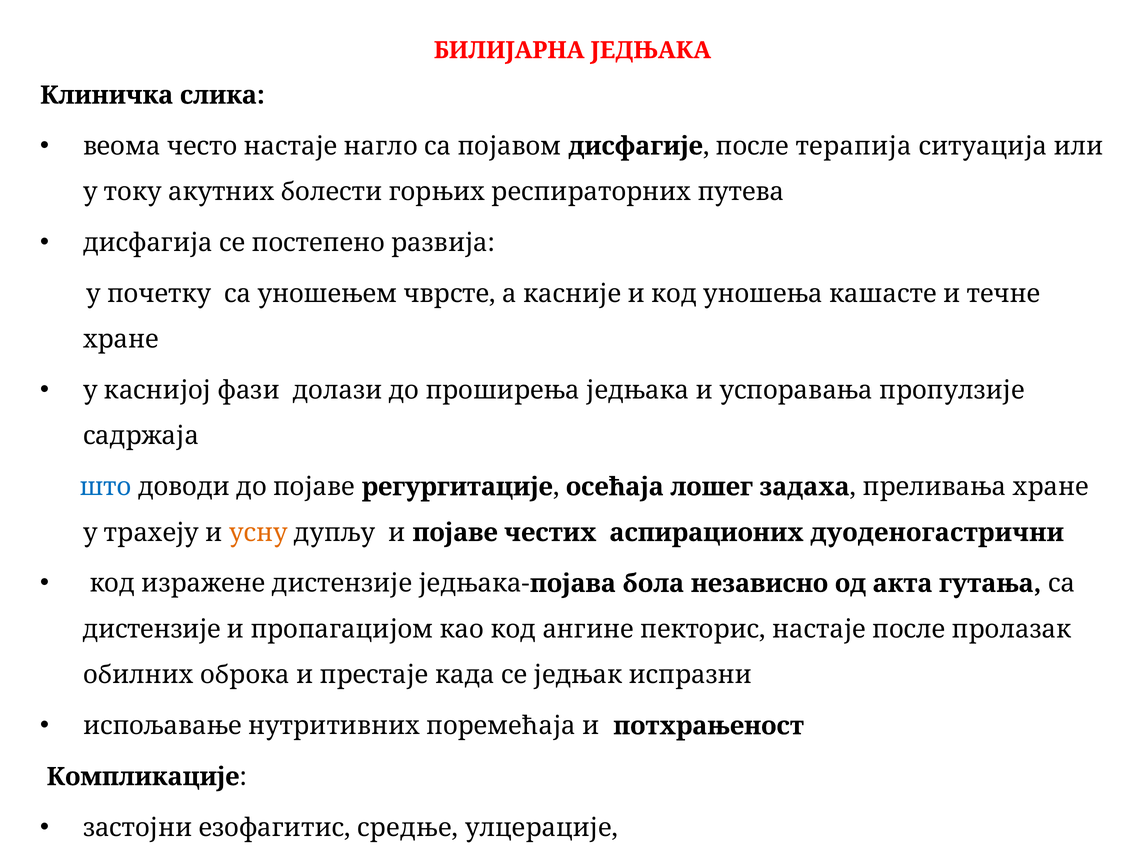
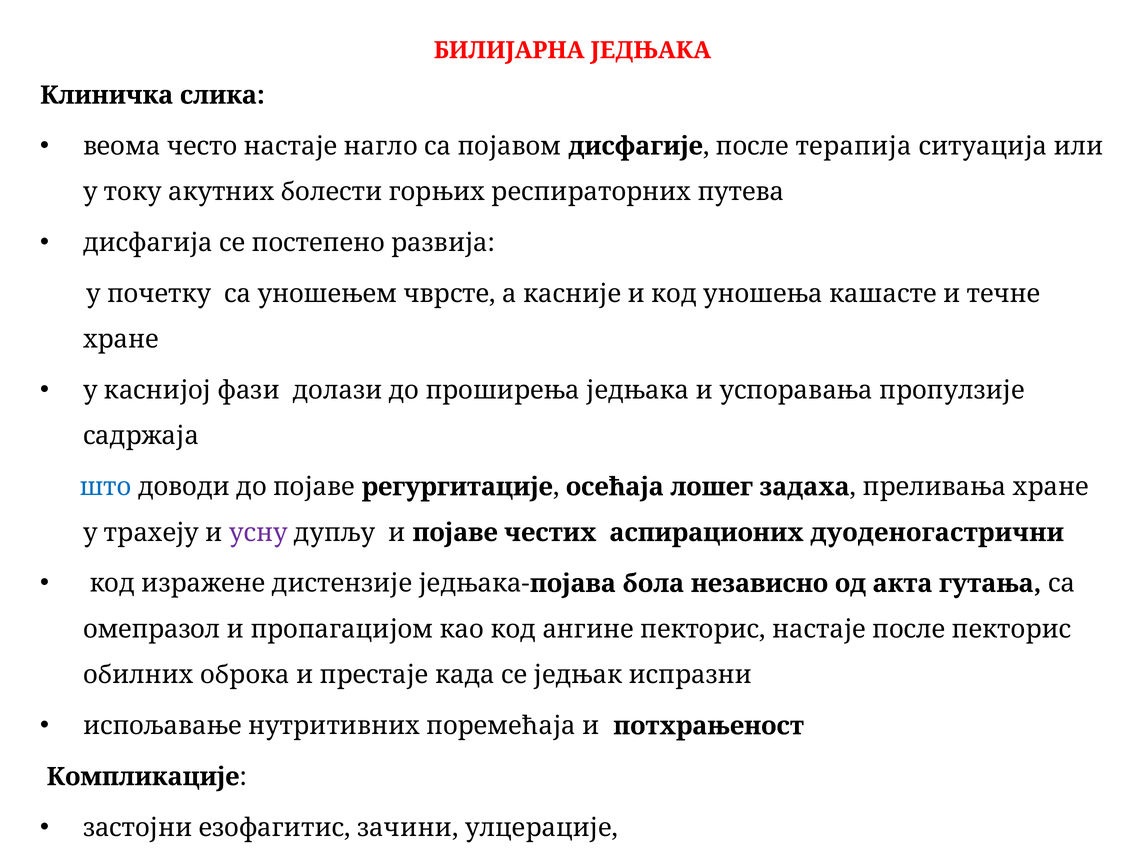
усну colour: orange -> purple (258, 533)
дистензије: дистензије -> омепразол (152, 629)
после пролазак: пролазак -> пекторис (1012, 629)
средње: средње -> зачини (408, 827)
